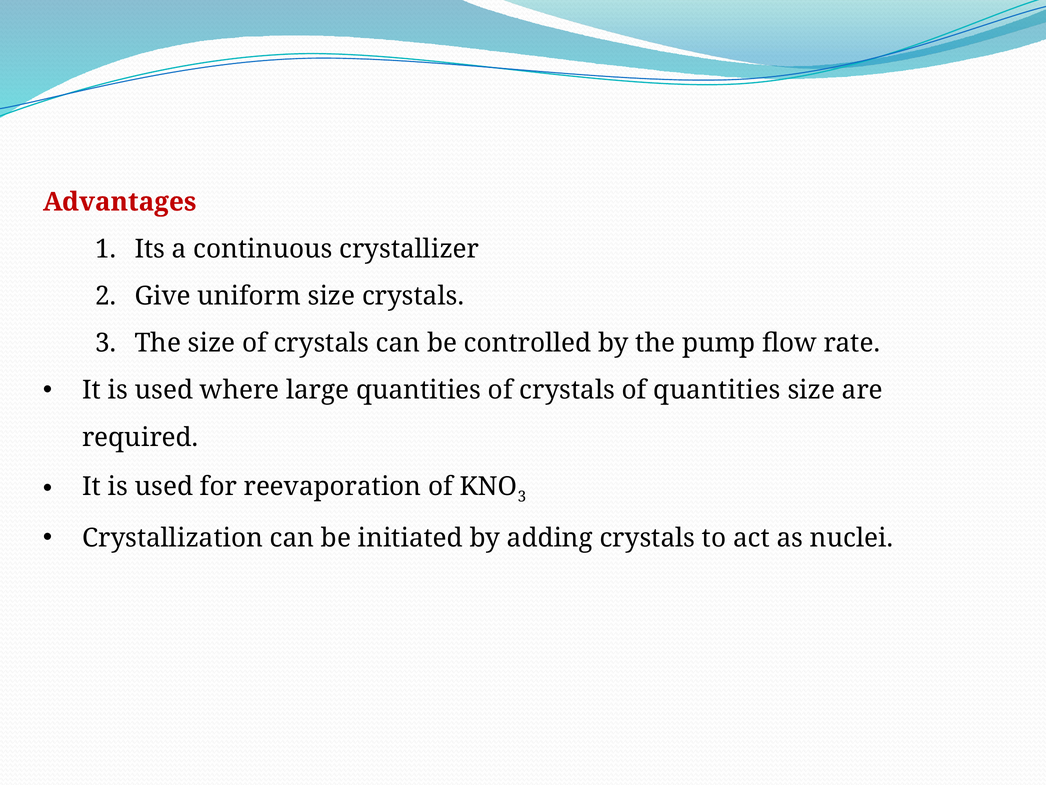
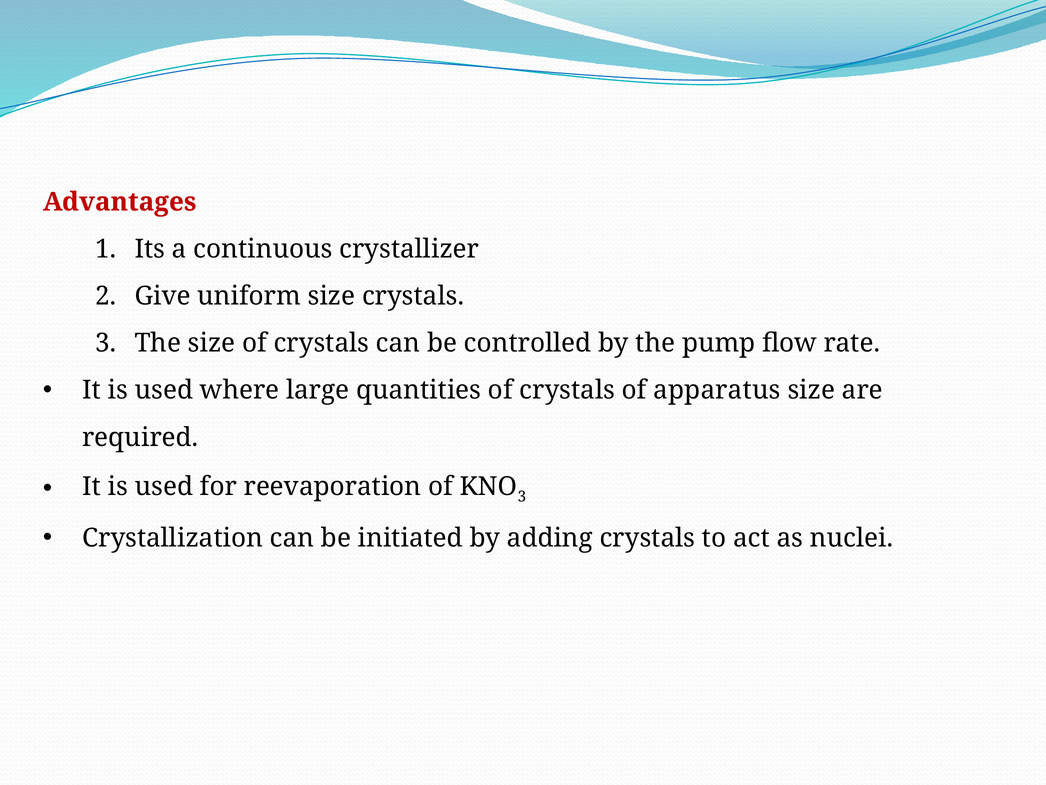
of quantities: quantities -> apparatus (717, 390)
